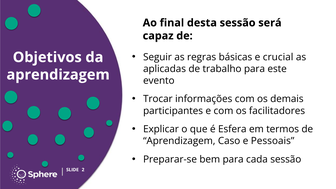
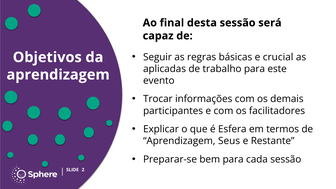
Caso: Caso -> Seus (229, 141)
Pessoais: Pessoais -> Restante (273, 141)
